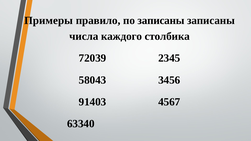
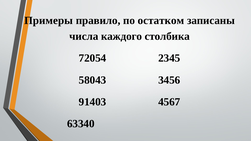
по записаны: записаны -> остатком (161, 21)
72039: 72039 -> 72054 (92, 58)
